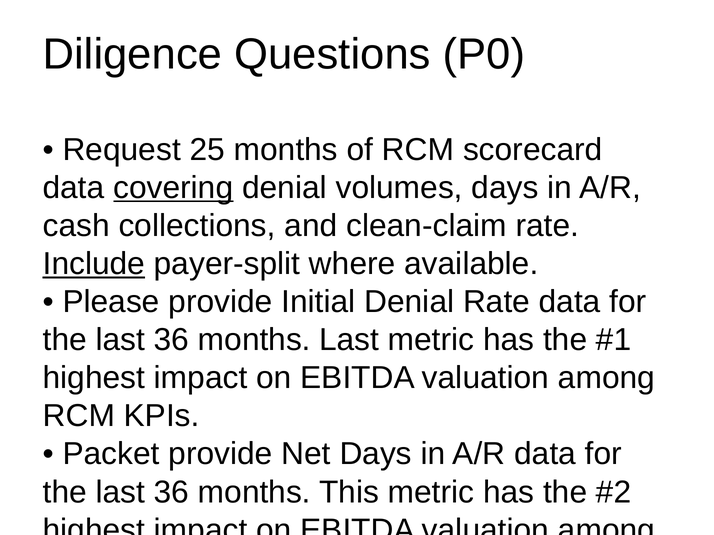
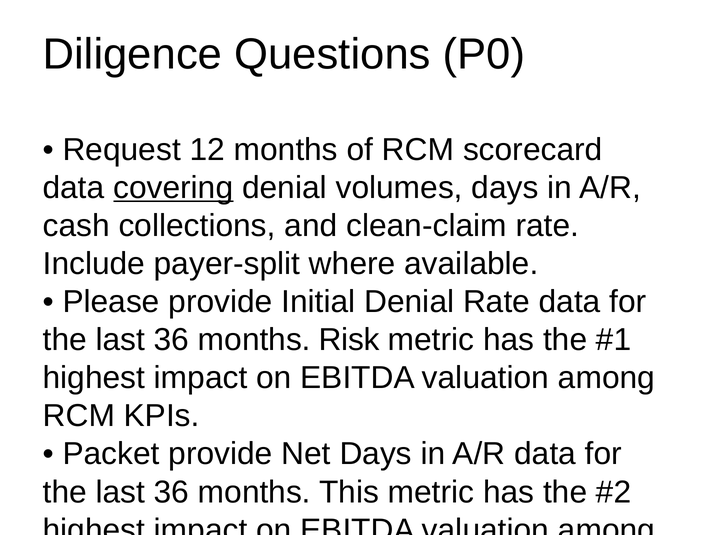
25: 25 -> 12 (207, 150)
Include underline: present -> none (94, 264)
months Last: Last -> Risk (349, 340)
